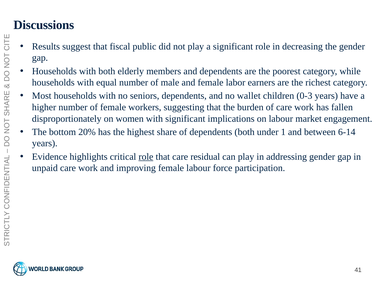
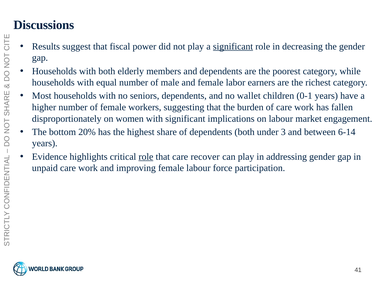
public: public -> power (144, 46)
significant underline: none -> present (233, 46)
0-3: 0-3 -> 0-1 (304, 96)
1: 1 -> 3 (283, 132)
residual: residual -> recover (205, 157)
